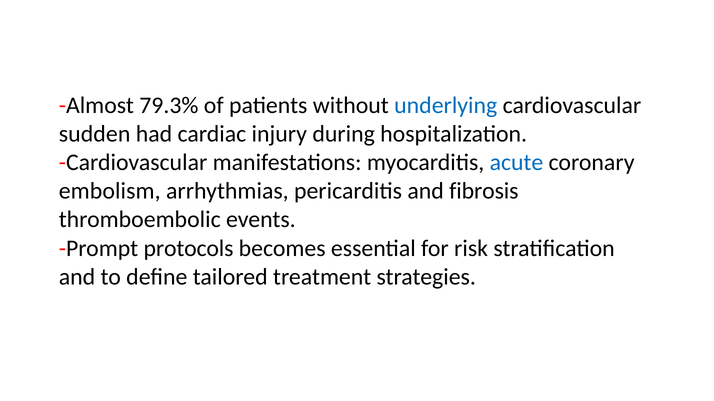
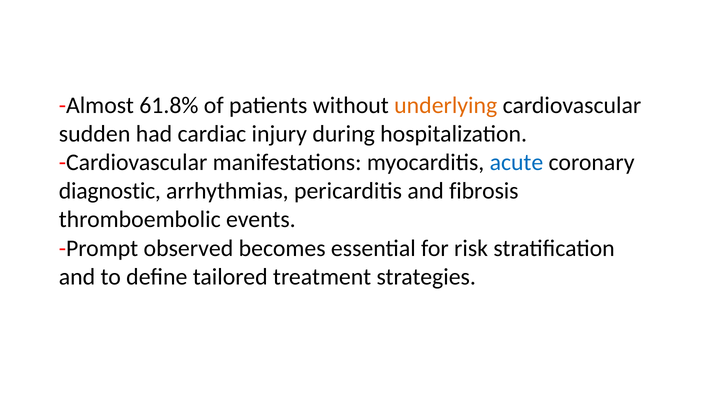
79.3%: 79.3% -> 61.8% (169, 106)
underlying colour: blue -> orange (446, 106)
embolism: embolism -> diagnostic (110, 191)
protocols: protocols -> observed (188, 249)
